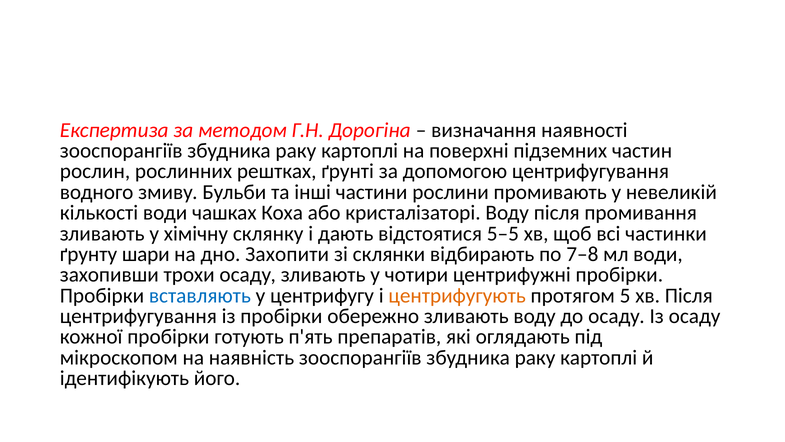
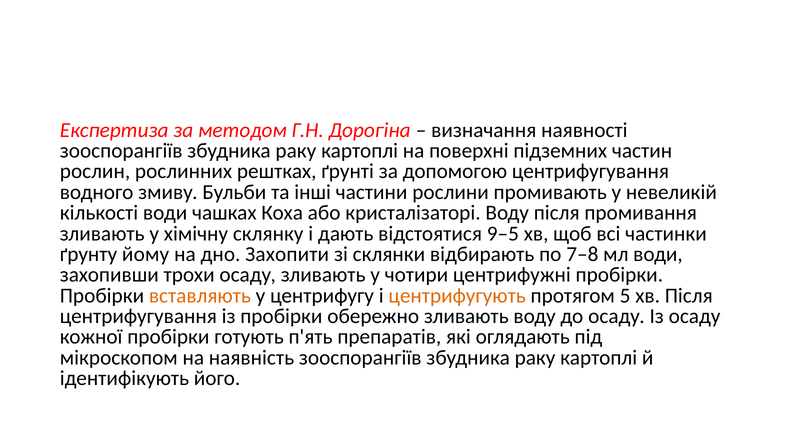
5–5: 5–5 -> 9–5 (503, 233)
шари: шари -> йому (146, 254)
вставляють colour: blue -> orange (200, 295)
